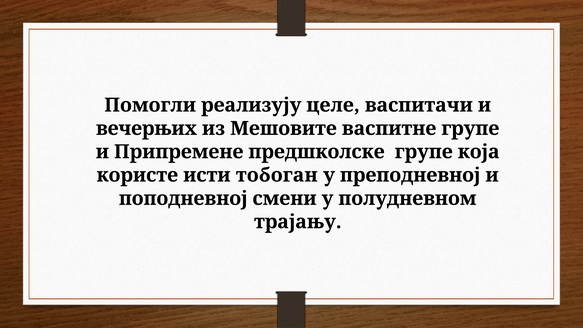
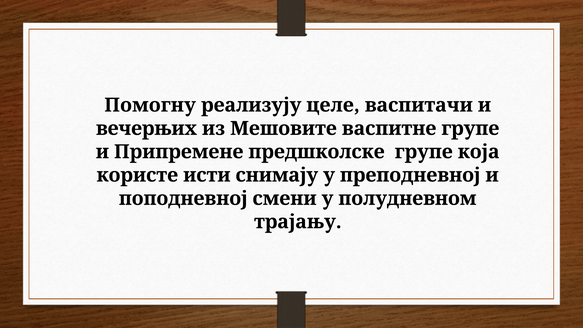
Помогли: Помогли -> Помогну (150, 105)
тобоган: тобоган -> снимају (277, 175)
